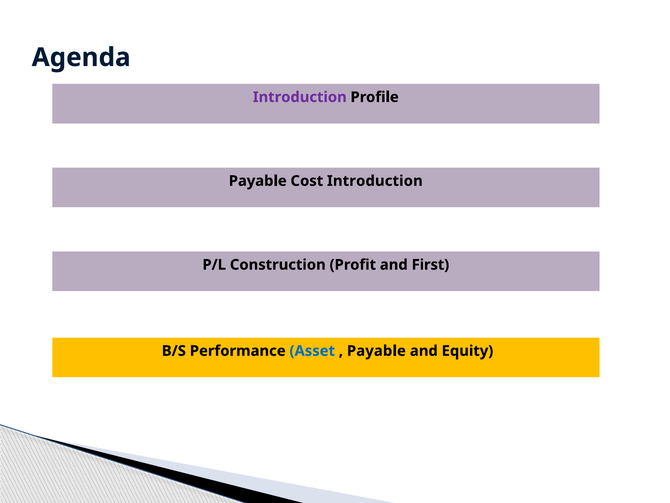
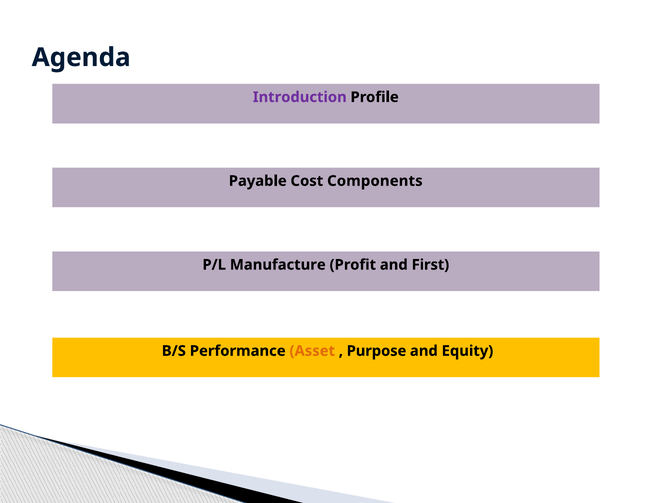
Cost Introduction: Introduction -> Components (375, 181)
Construction: Construction -> Manufacture (278, 265)
Asset colour: blue -> orange (312, 351)
Payable: Payable -> Purpose (377, 351)
